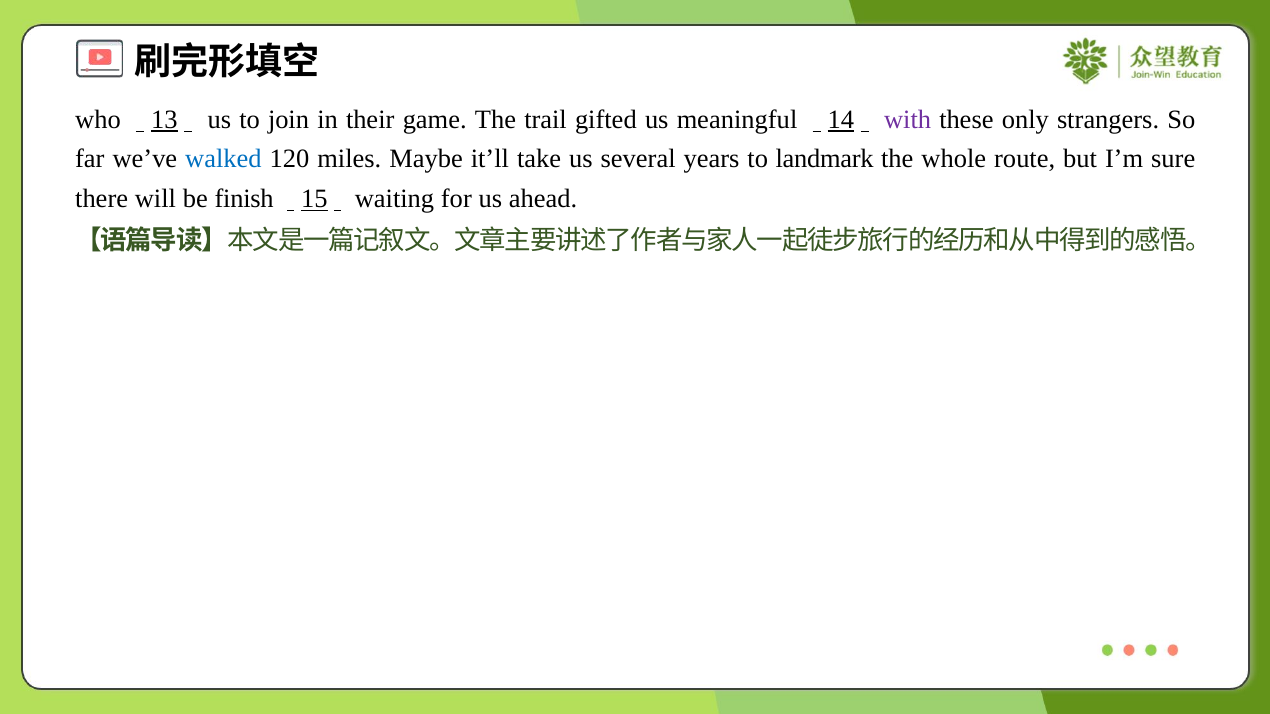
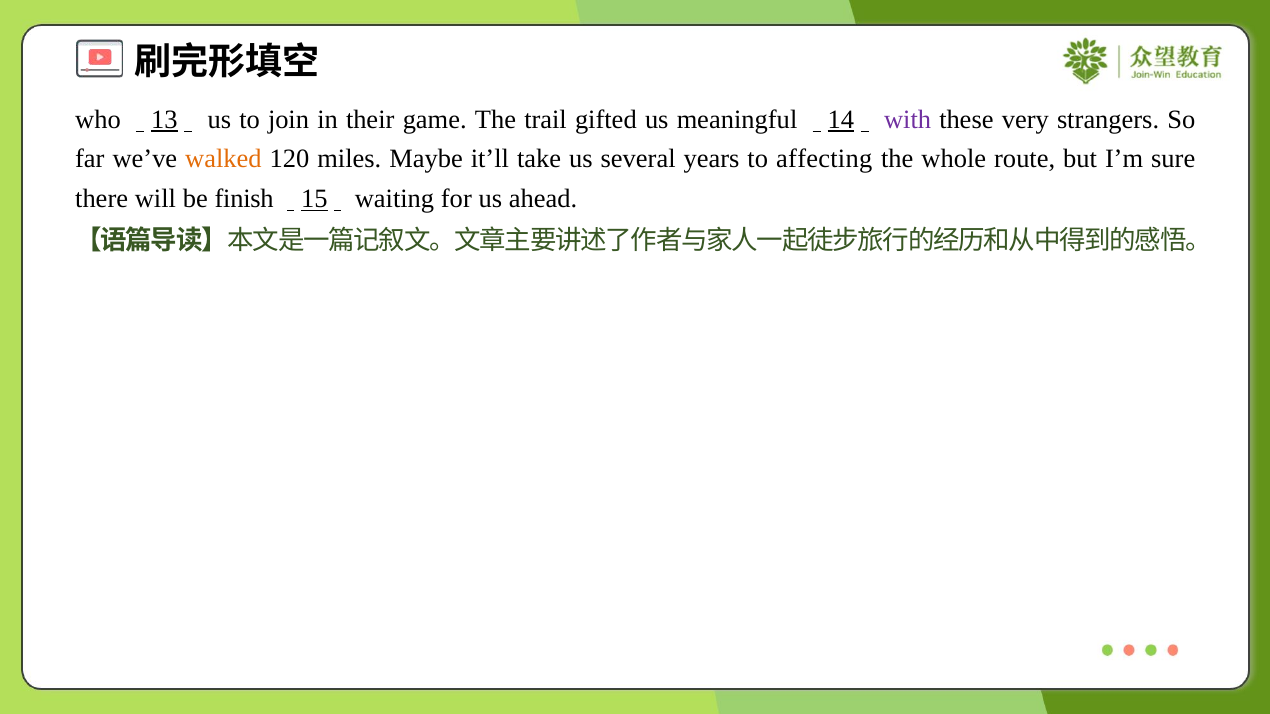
only: only -> very (1025, 119)
walked colour: blue -> orange (223, 159)
landmark: landmark -> affecting (824, 159)
